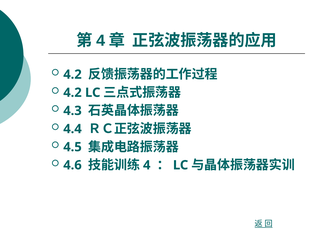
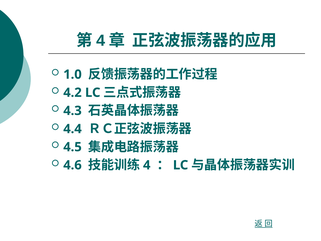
4.2: 4.2 -> 1.0 (73, 74)
